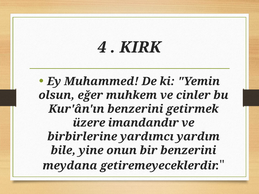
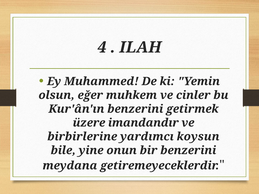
KIRK: KIRK -> ILAH (140, 47)
yardım: yardım -> koysun (198, 137)
